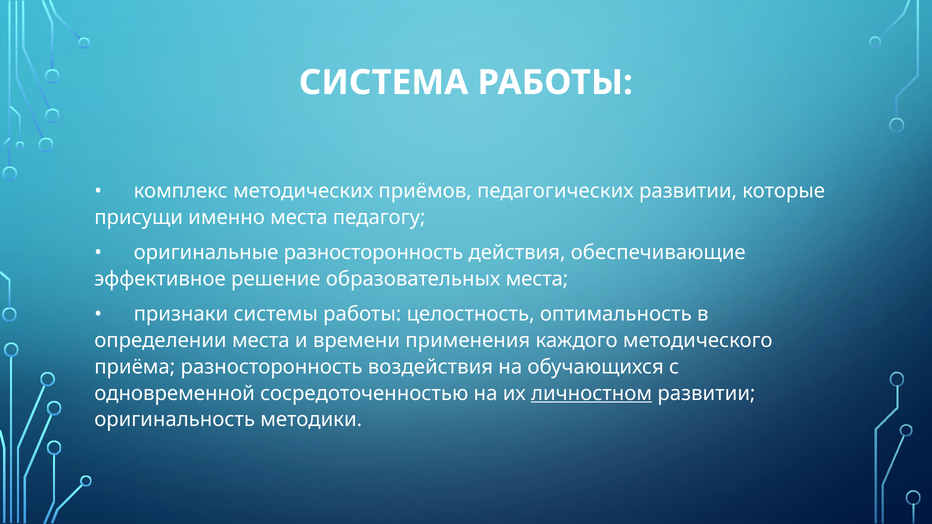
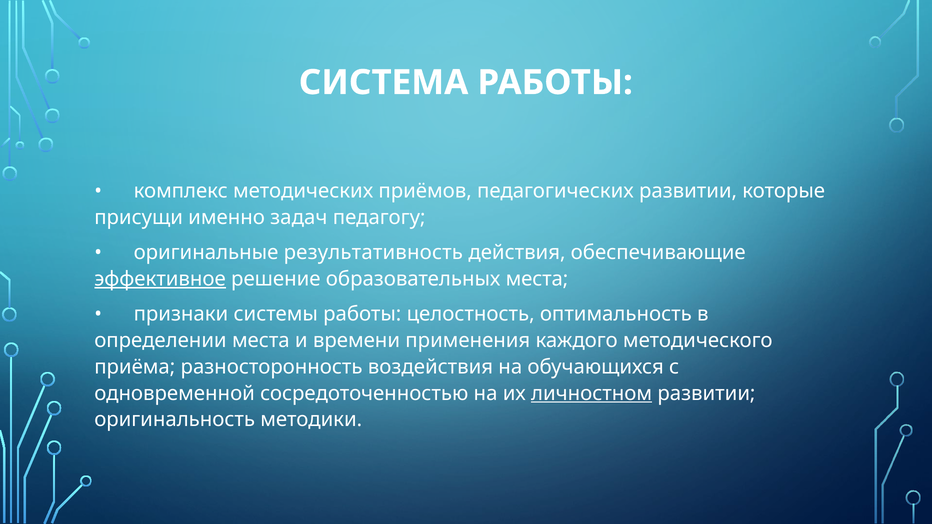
именно места: места -> задач (299, 217)
оригинальные разносторонность: разносторонность -> результативность (373, 253)
эффективное underline: none -> present (160, 279)
